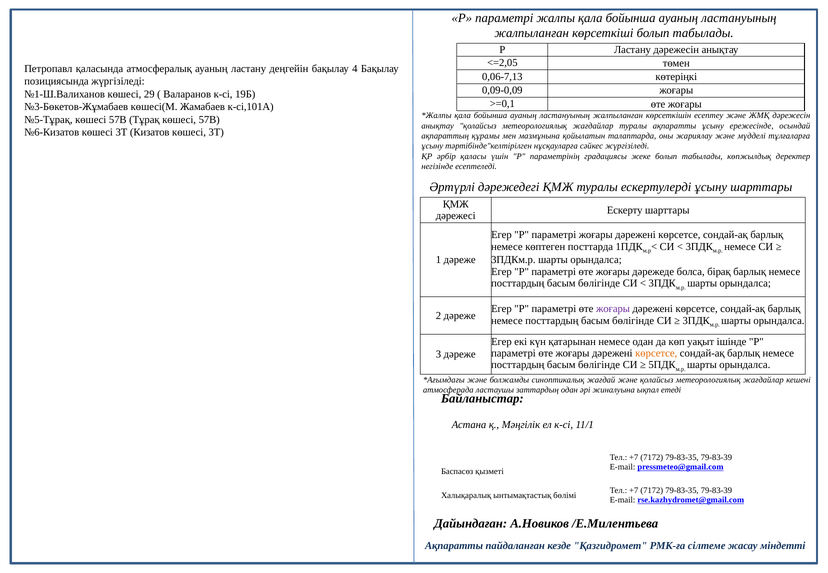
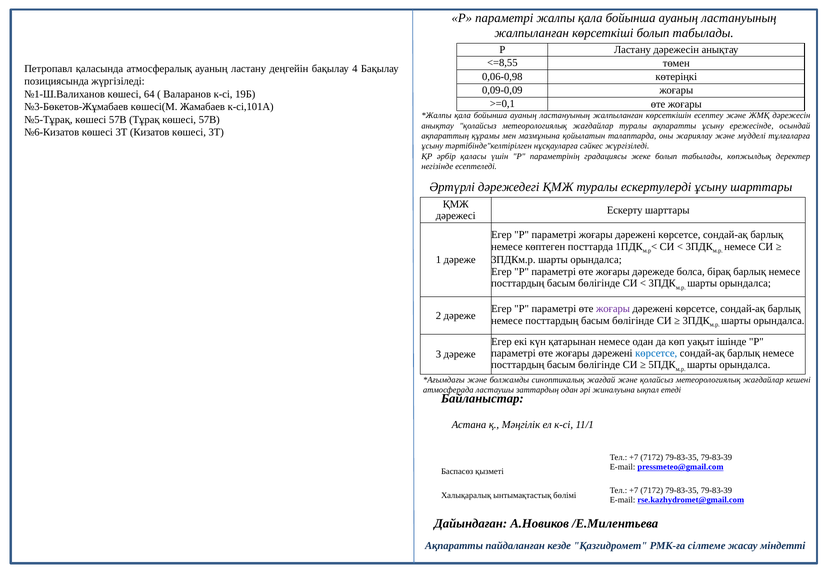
<=2,05: <=2,05 -> <=8,55 (502, 63)
0,06-7,13: 0,06-7,13 -> 0,06-0,98 (502, 77)
29: 29 -> 64 (149, 94)
көрсетсе colour: orange -> blue (656, 353)
